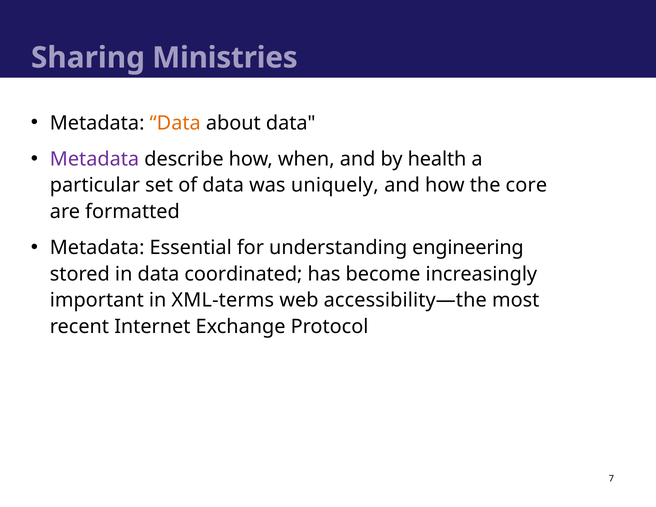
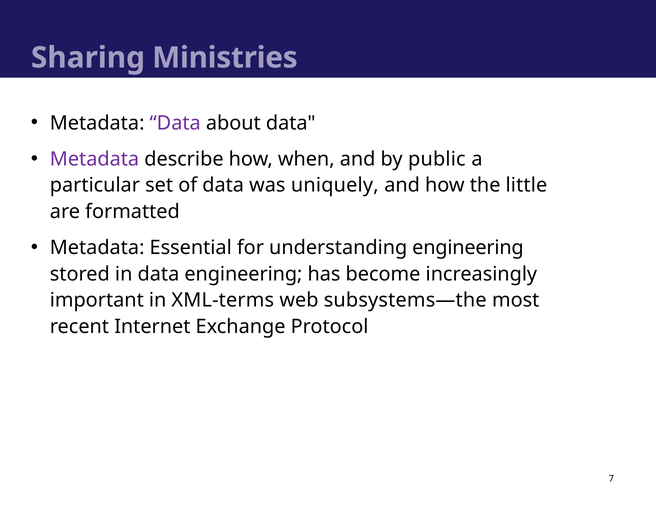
Data colour: orange -> purple (175, 123)
health: health -> public (437, 159)
core: core -> little (526, 185)
data coordinated: coordinated -> engineering (243, 274)
accessibility—the: accessibility—the -> subsystems—the (405, 300)
